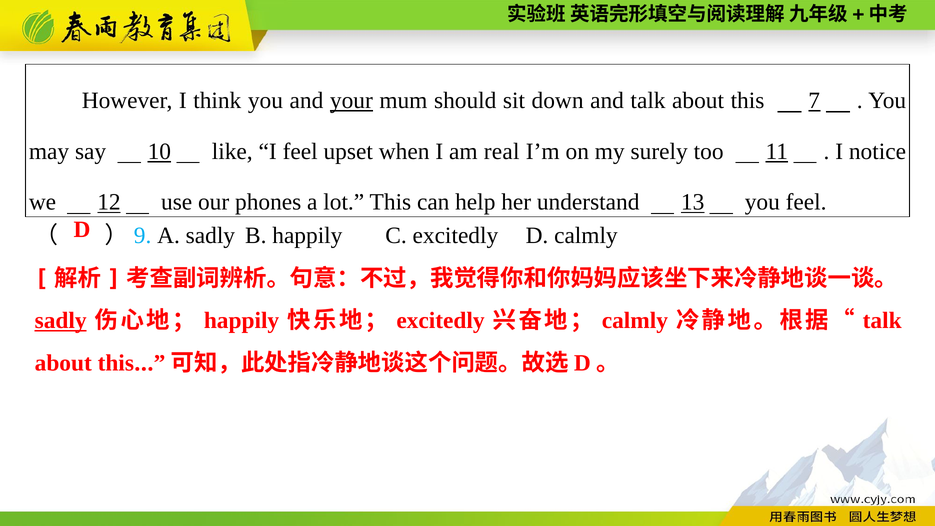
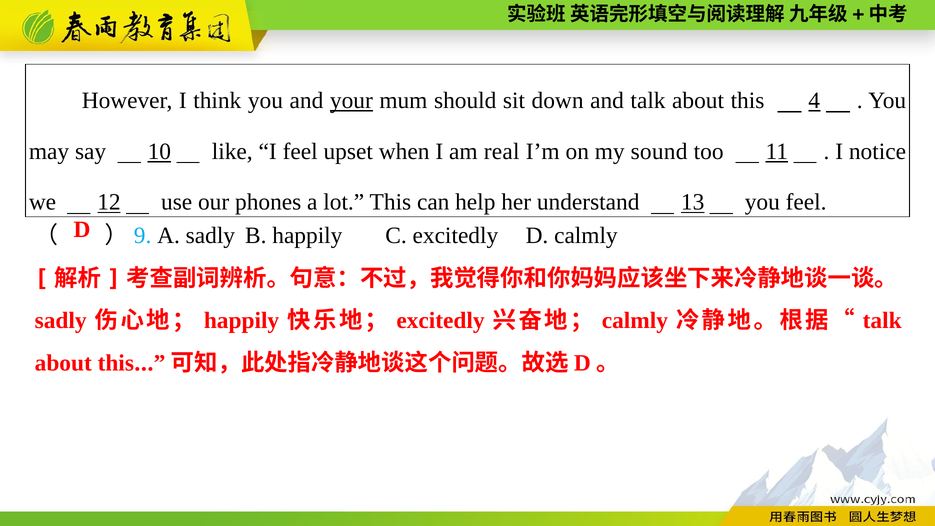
7: 7 -> 4 (814, 101)
surely: surely -> sound (659, 151)
sadly underline: present -> none (61, 321)
